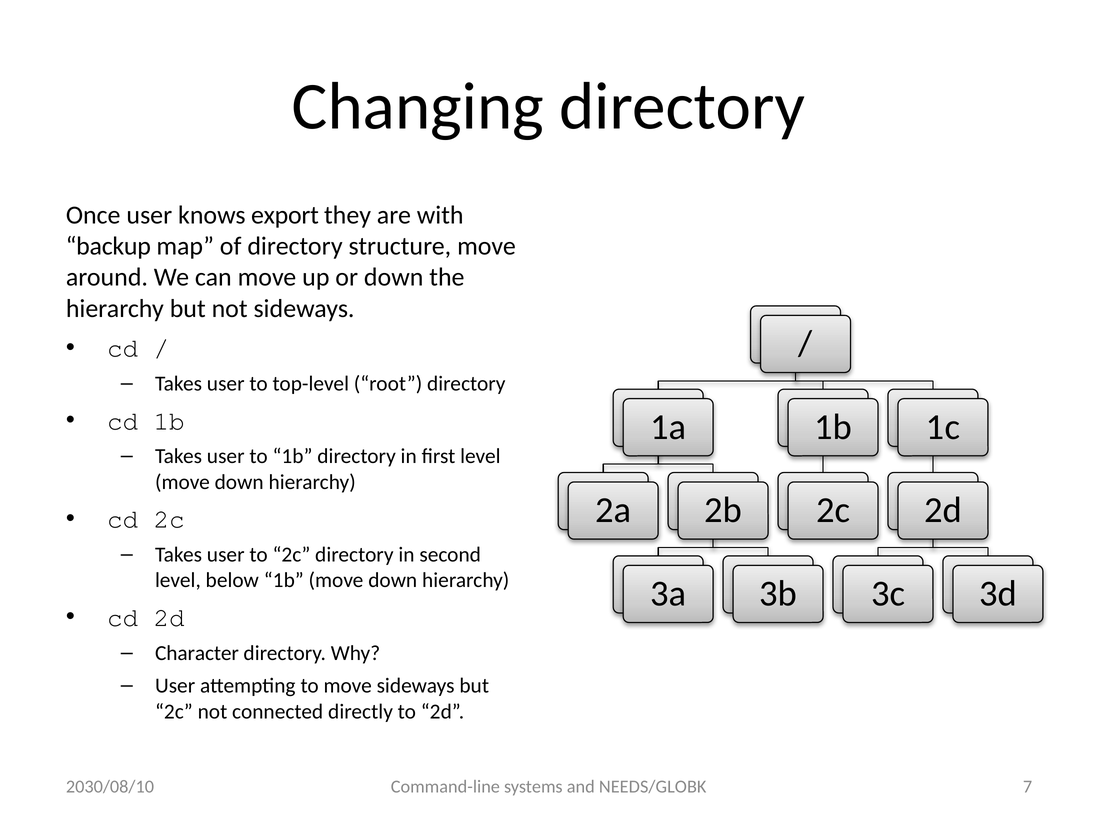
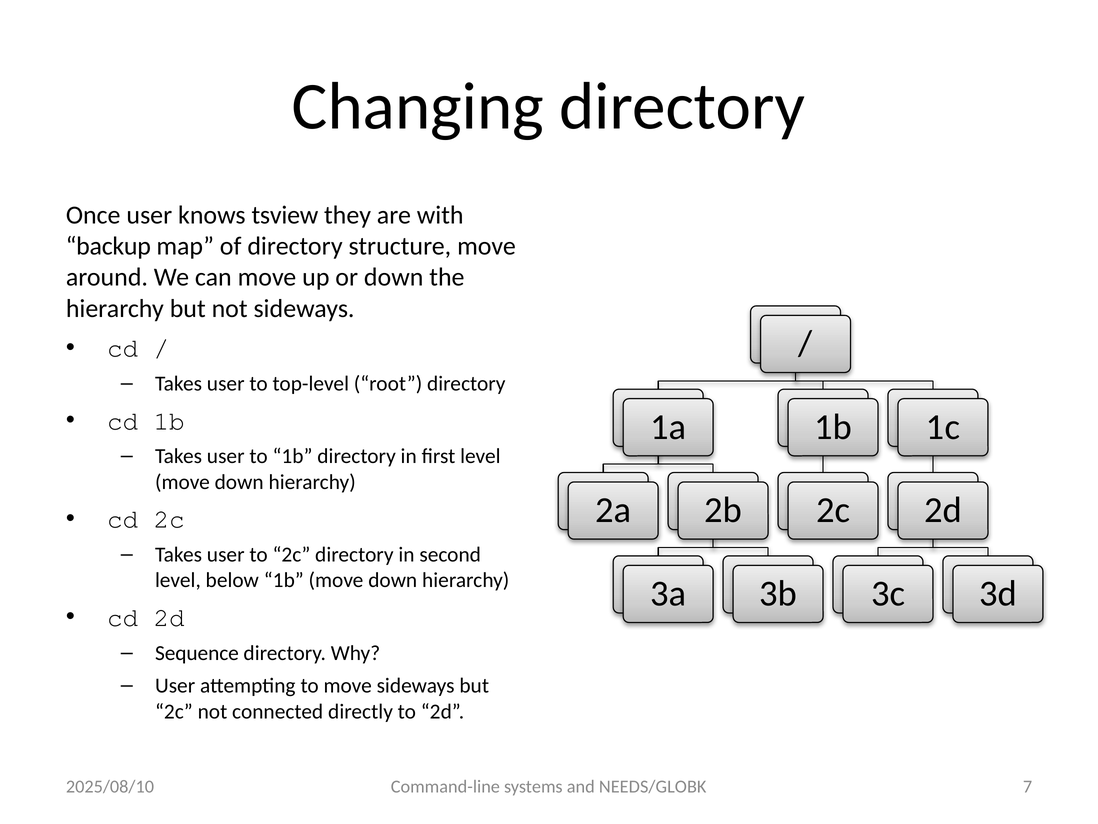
export: export -> tsview (285, 215)
Character: Character -> Sequence (197, 653)
2030/08/10: 2030/08/10 -> 2025/08/10 (110, 786)
